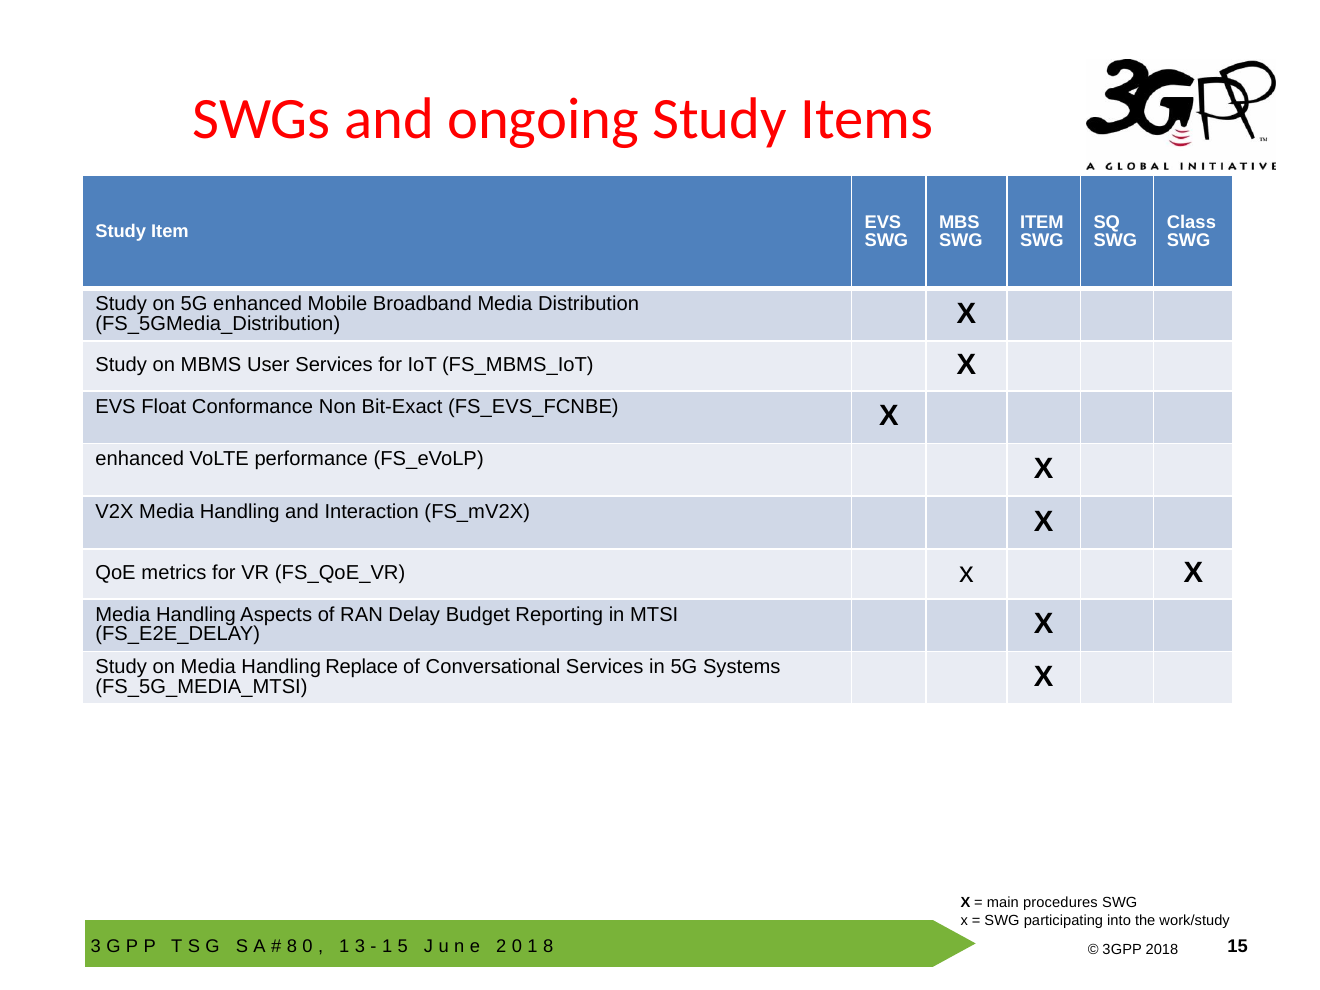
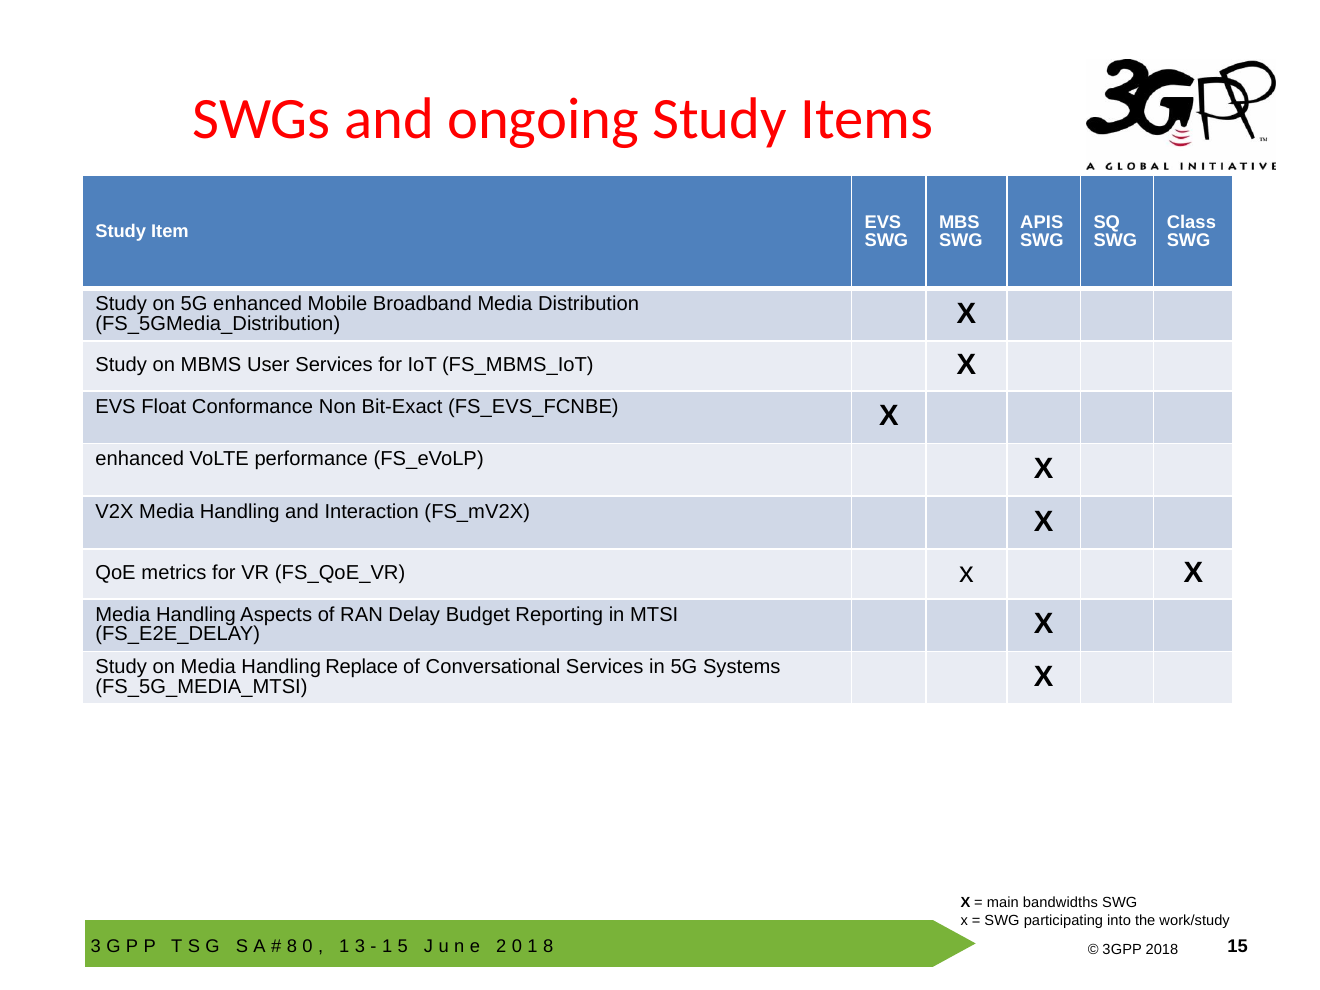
ITEM: ITEM -> APIS (1042, 222)
procedures: procedures -> bandwidths (1060, 903)
